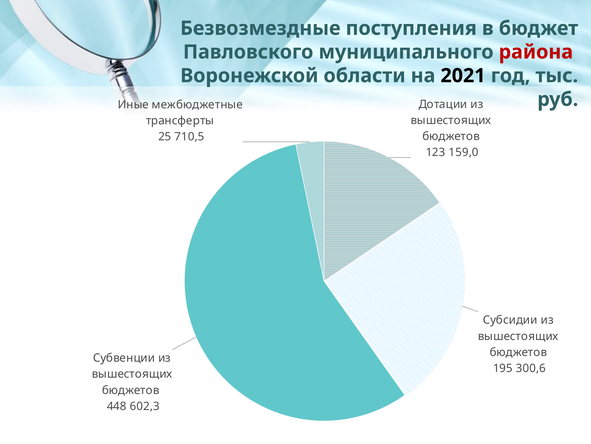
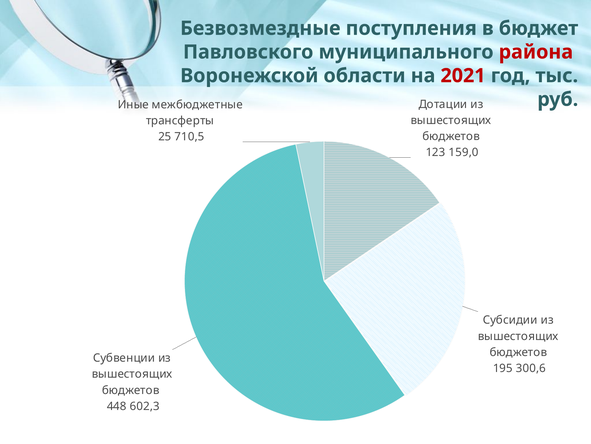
2021 colour: black -> red (463, 76)
